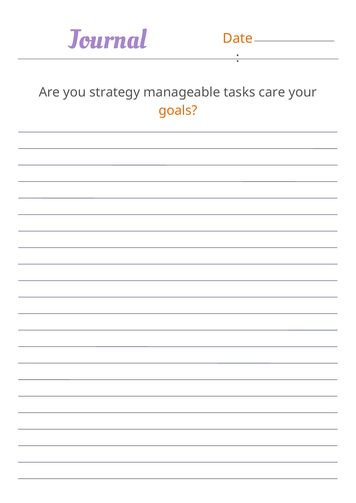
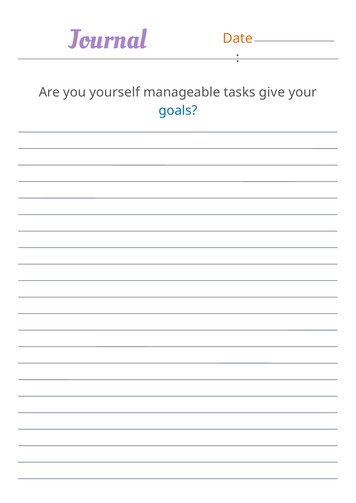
strategy: strategy -> yourself (115, 92)
care: care -> give (272, 92)
goals colour: orange -> blue (178, 111)
